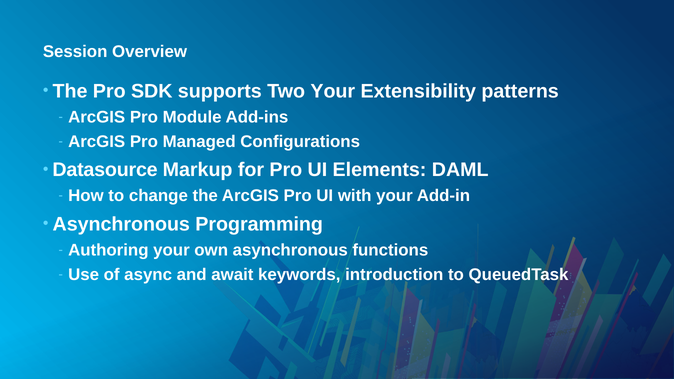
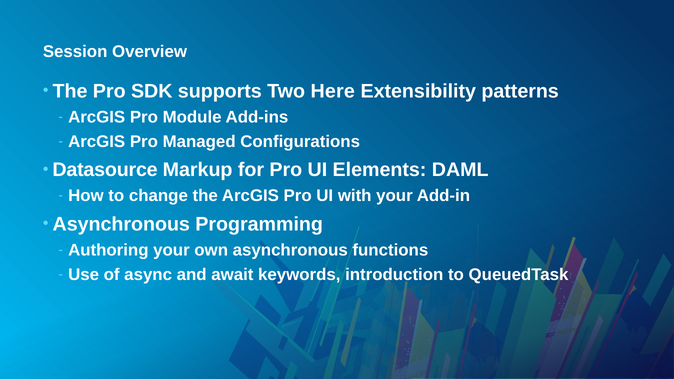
Two Your: Your -> Here (333, 91)
